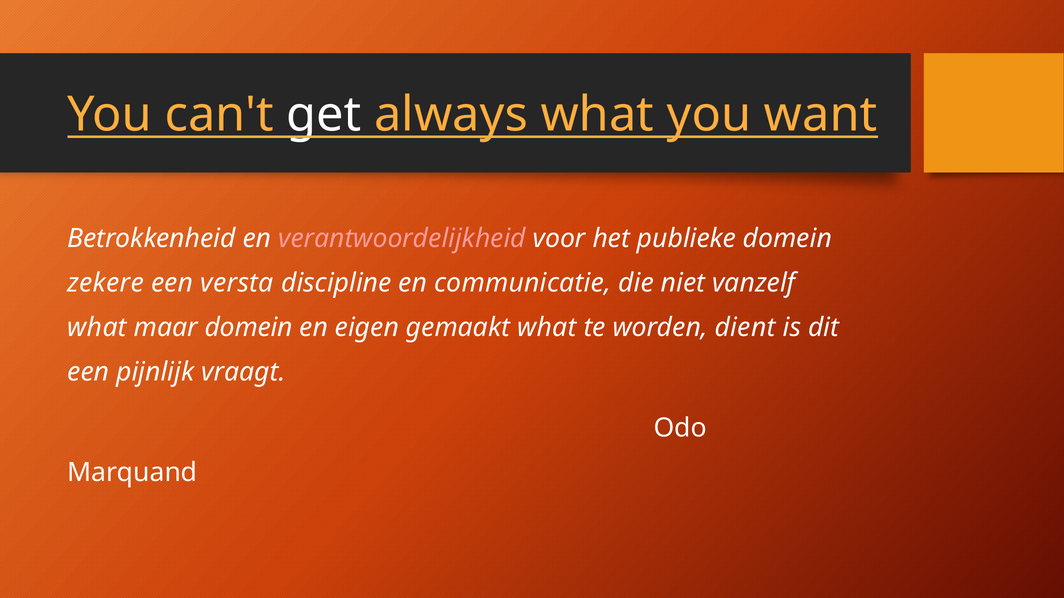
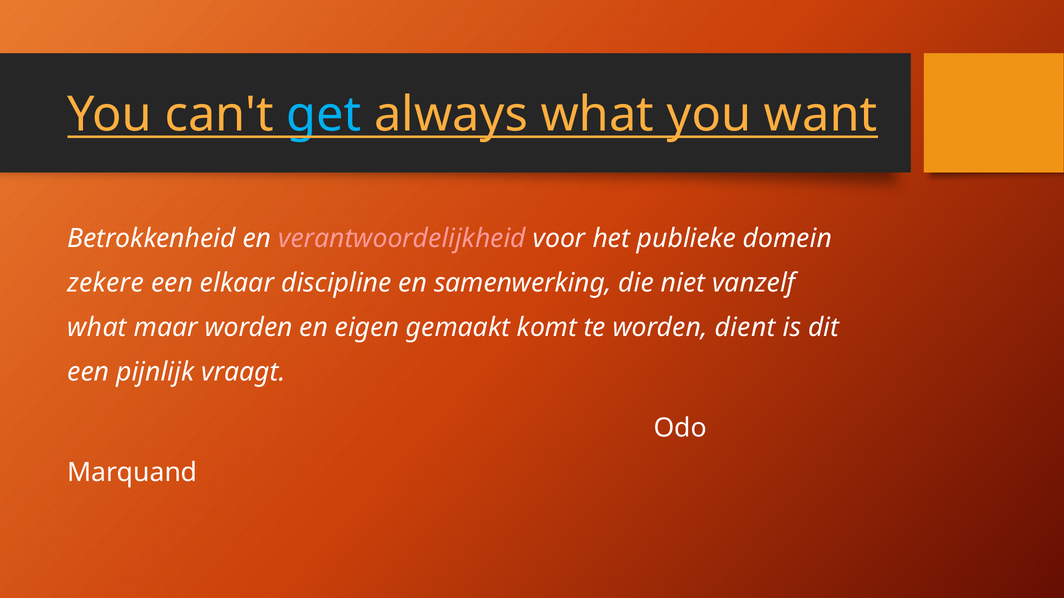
get colour: white -> light blue (324, 115)
versta: versta -> elkaar (237, 283)
communicatie: communicatie -> samenwerking (523, 283)
maar domein: domein -> worden (249, 328)
gemaakt what: what -> komt (547, 328)
